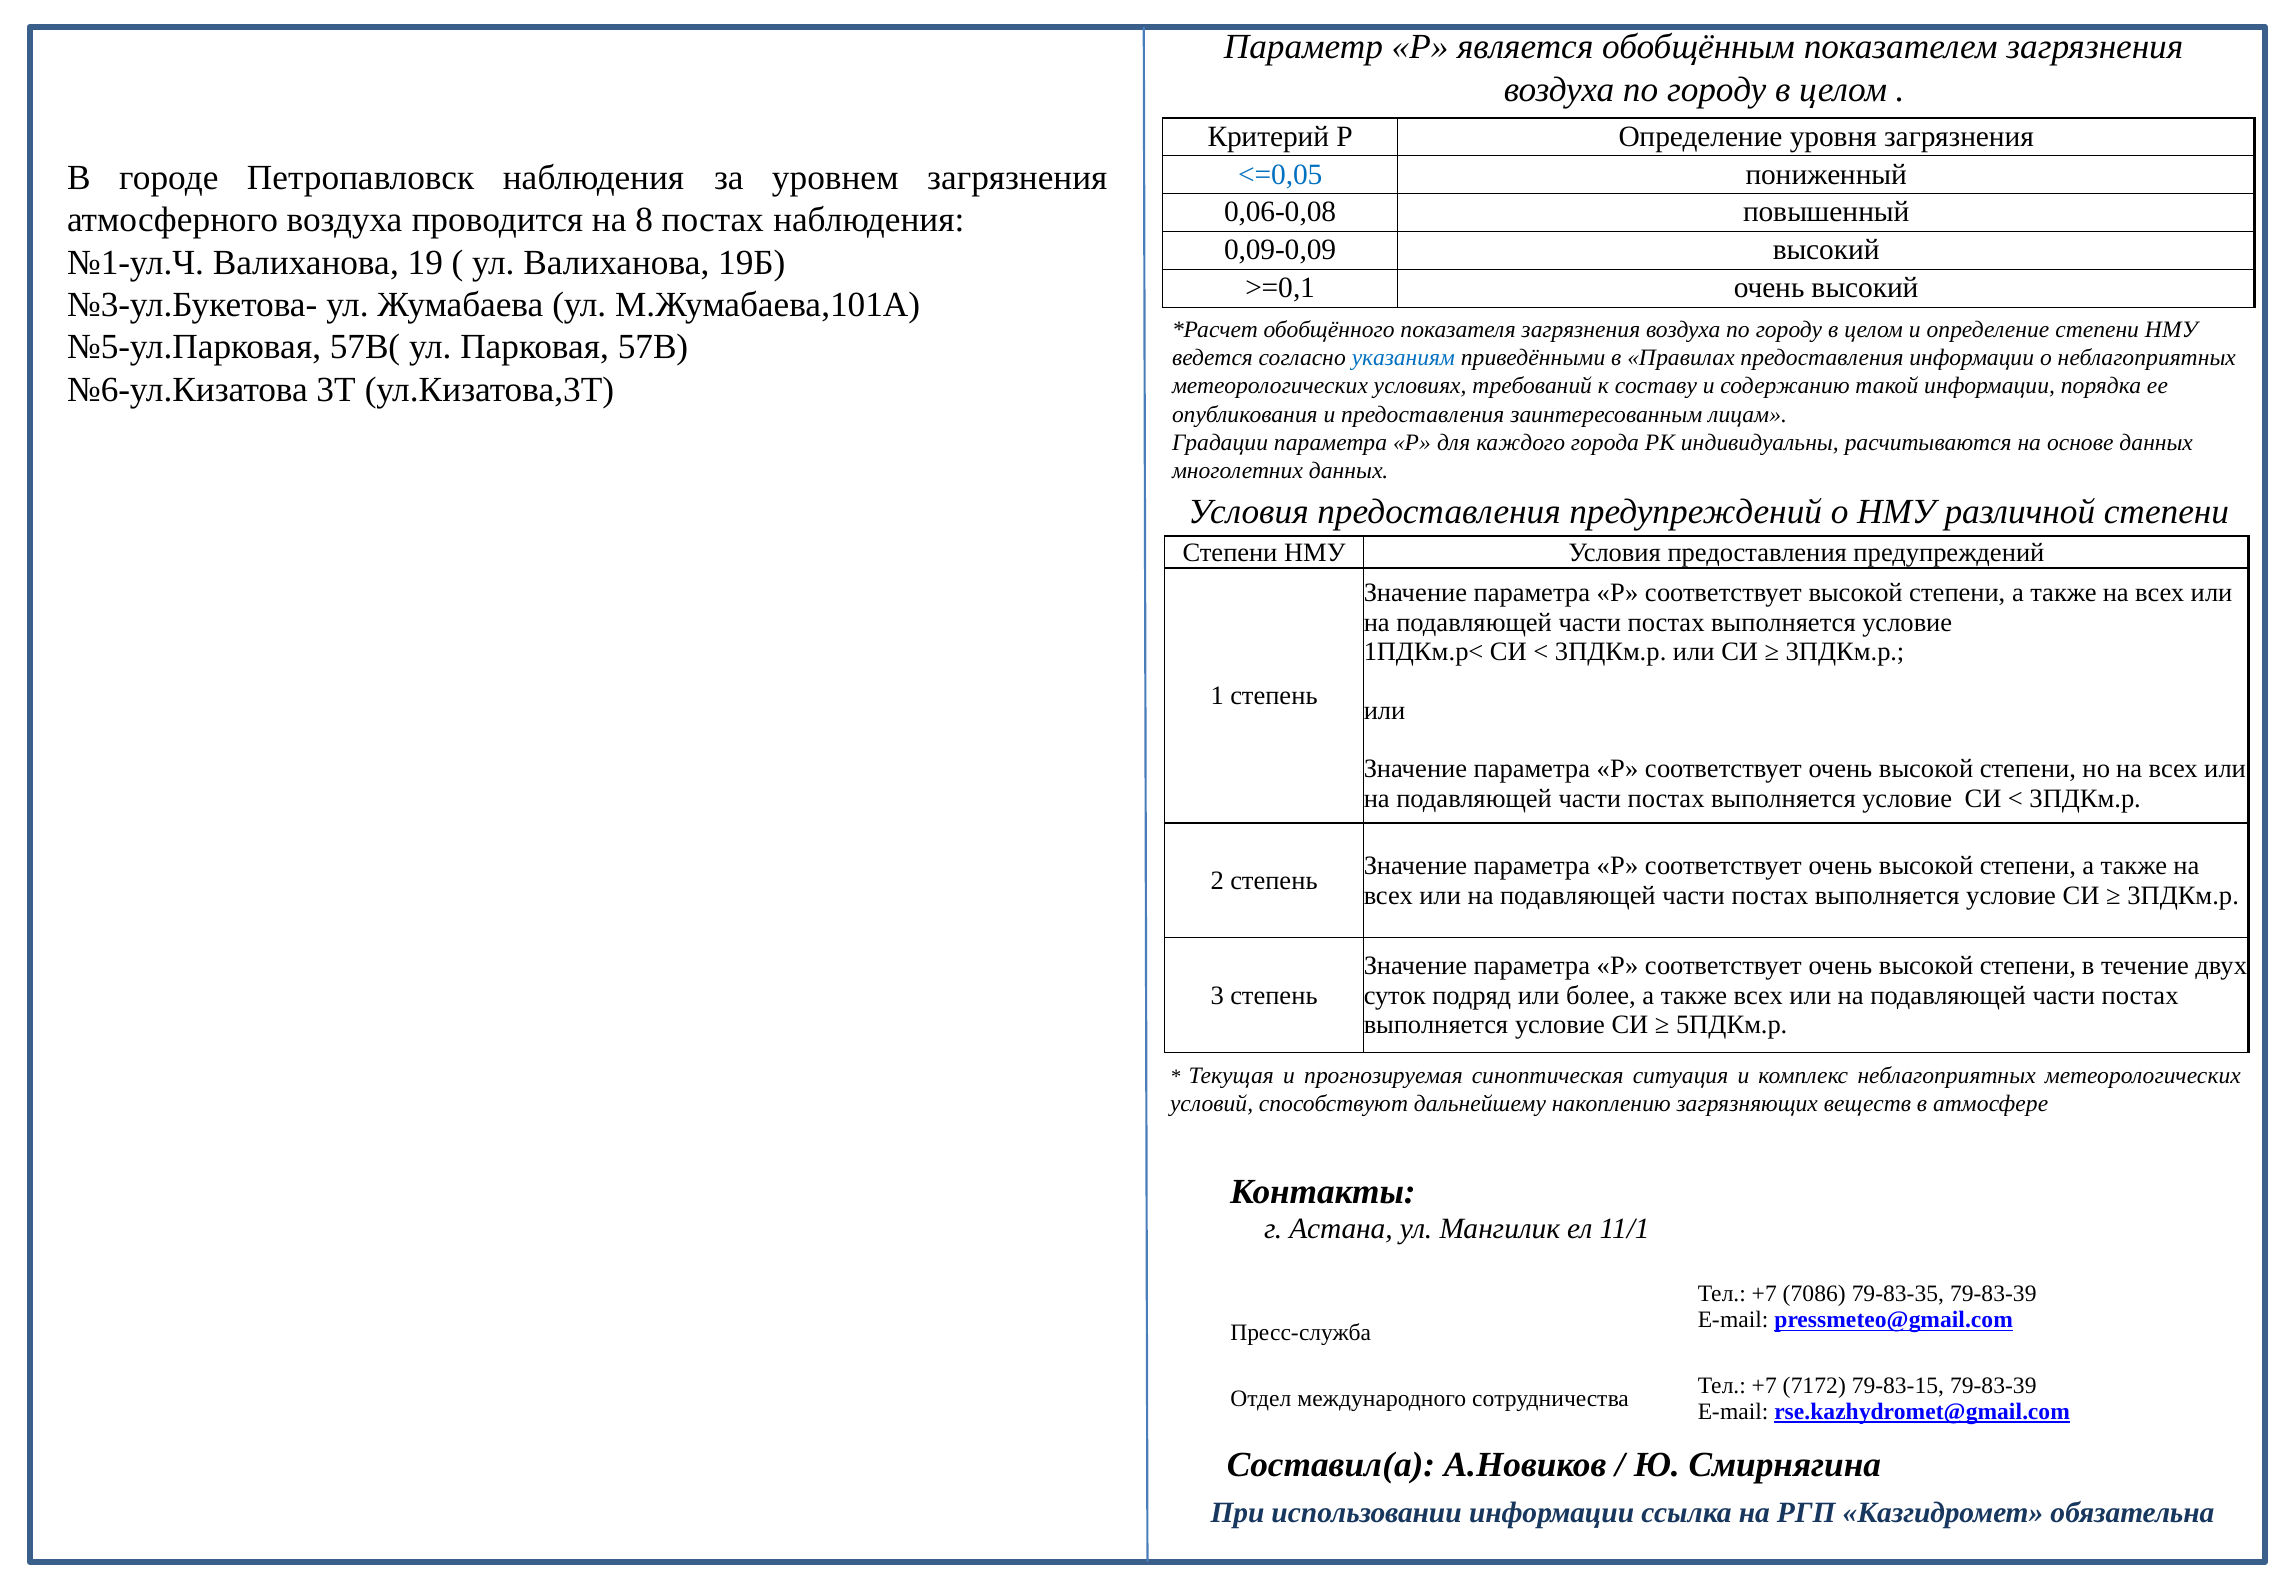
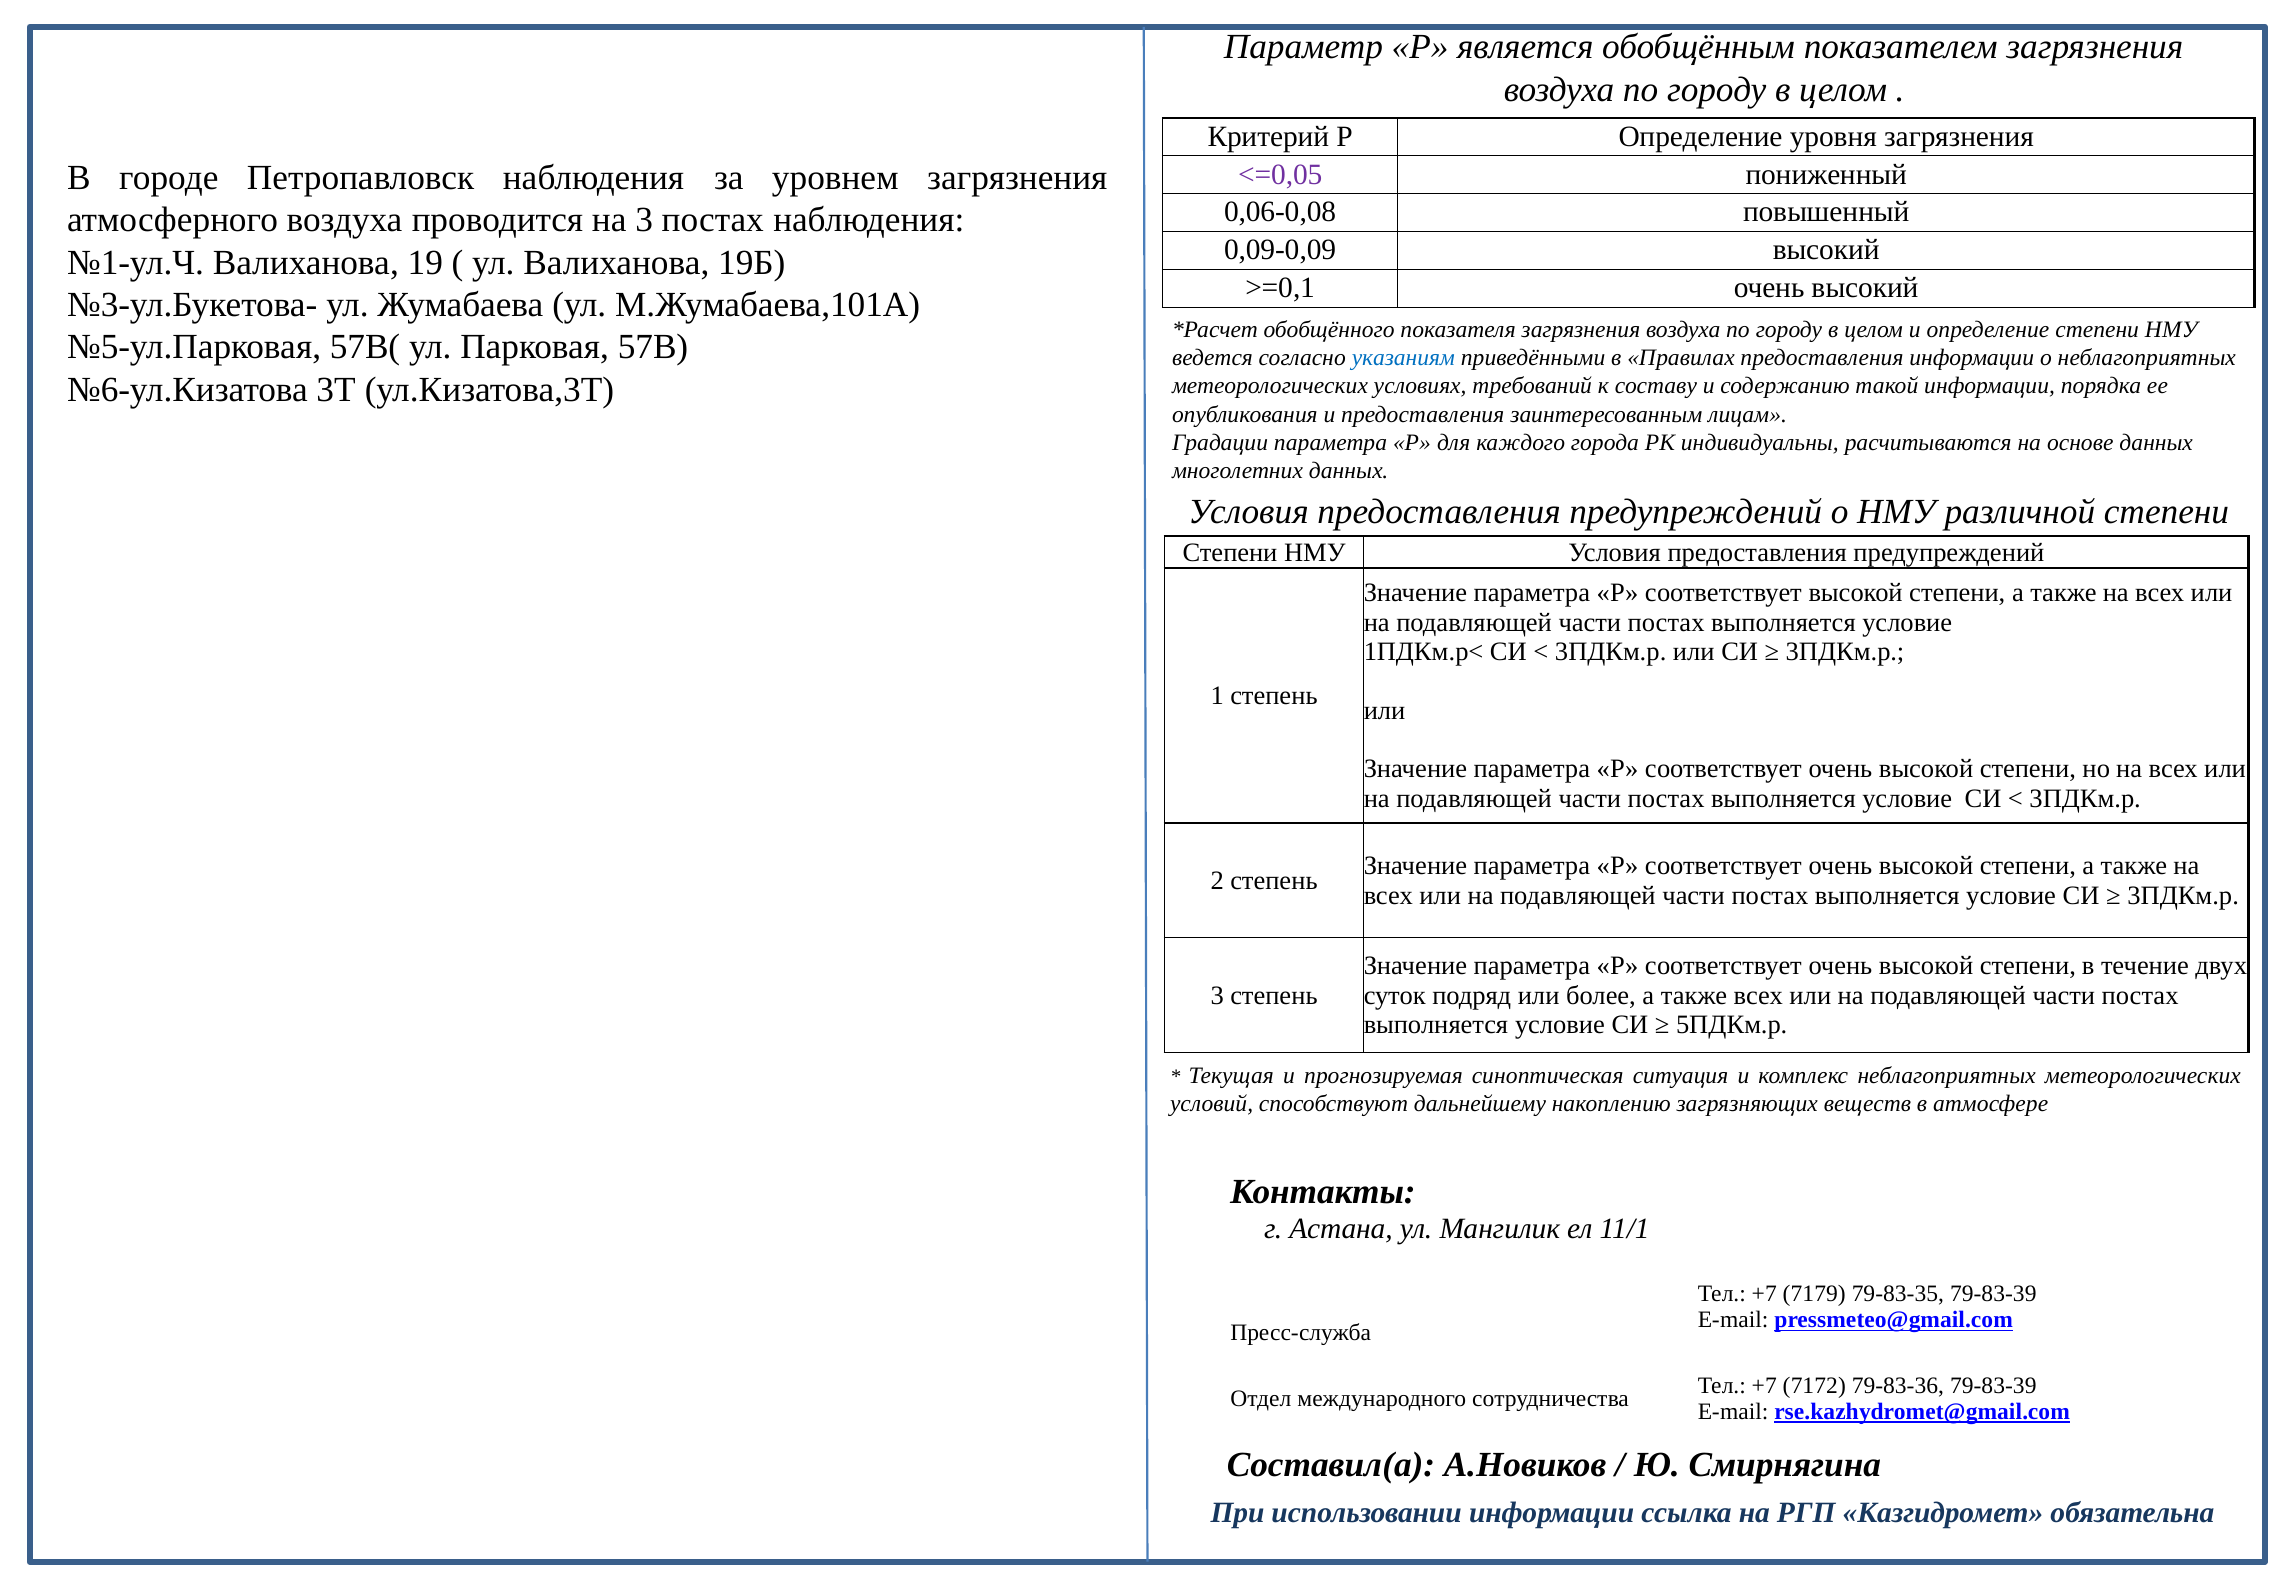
<=0,05 colour: blue -> purple (1280, 174)
на 8: 8 -> 3 (644, 220)
7086: 7086 -> 7179 (1814, 1293)
79-83-15: 79-83-15 -> 79-83-36 (1898, 1385)
